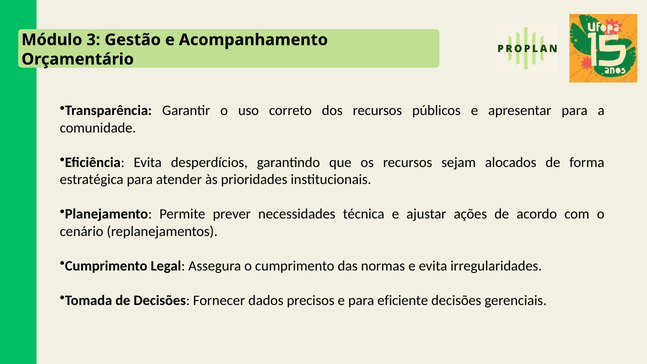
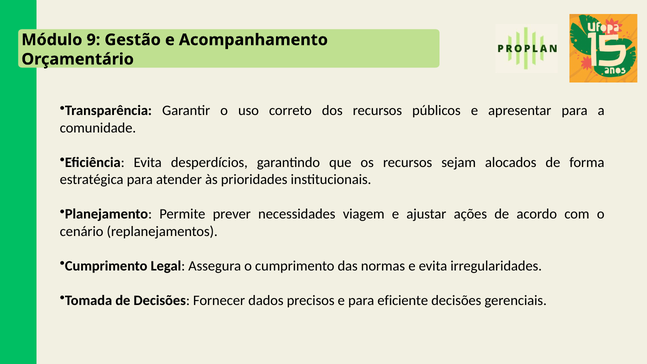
3: 3 -> 9 (93, 40)
técnica: técnica -> viagem (364, 214)
